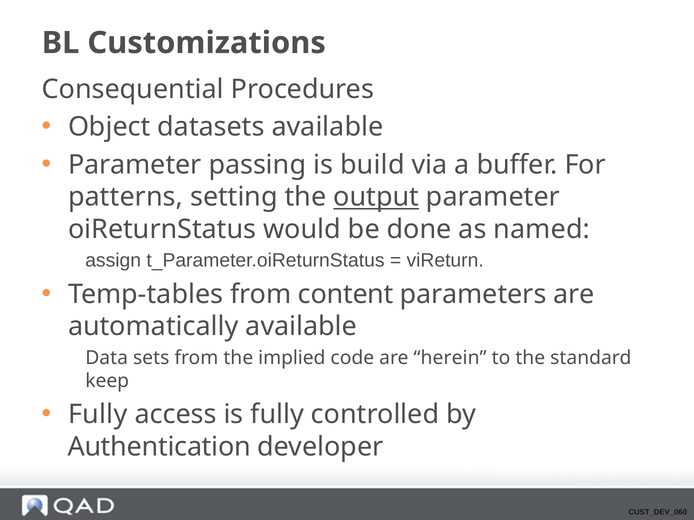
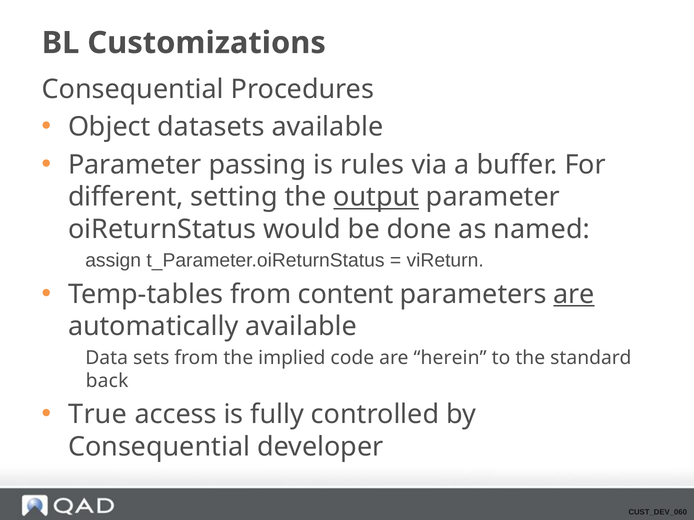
build: build -> rules (372, 165)
patterns: patterns -> different (126, 197)
are underline: none -> present (574, 294)
keep: keep -> back (107, 381)
Fully: Fully -> True (98, 415)
Authentication: Authentication -> Consequential (159, 447)
